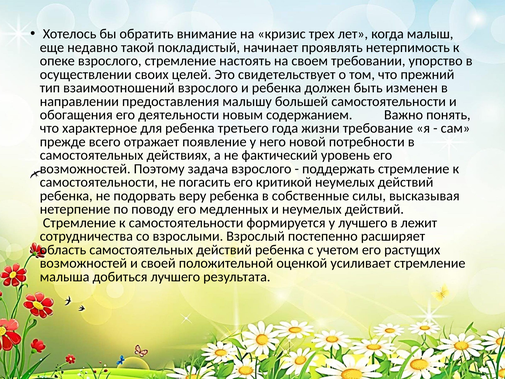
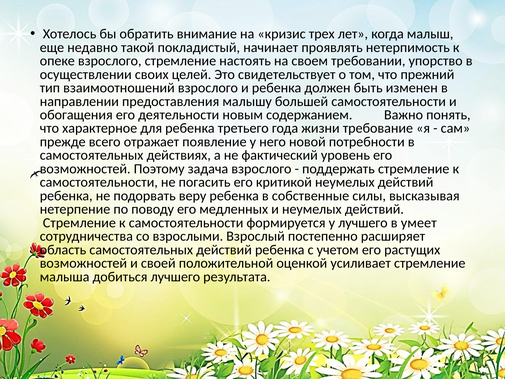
лежит: лежит -> умеет (419, 223)
